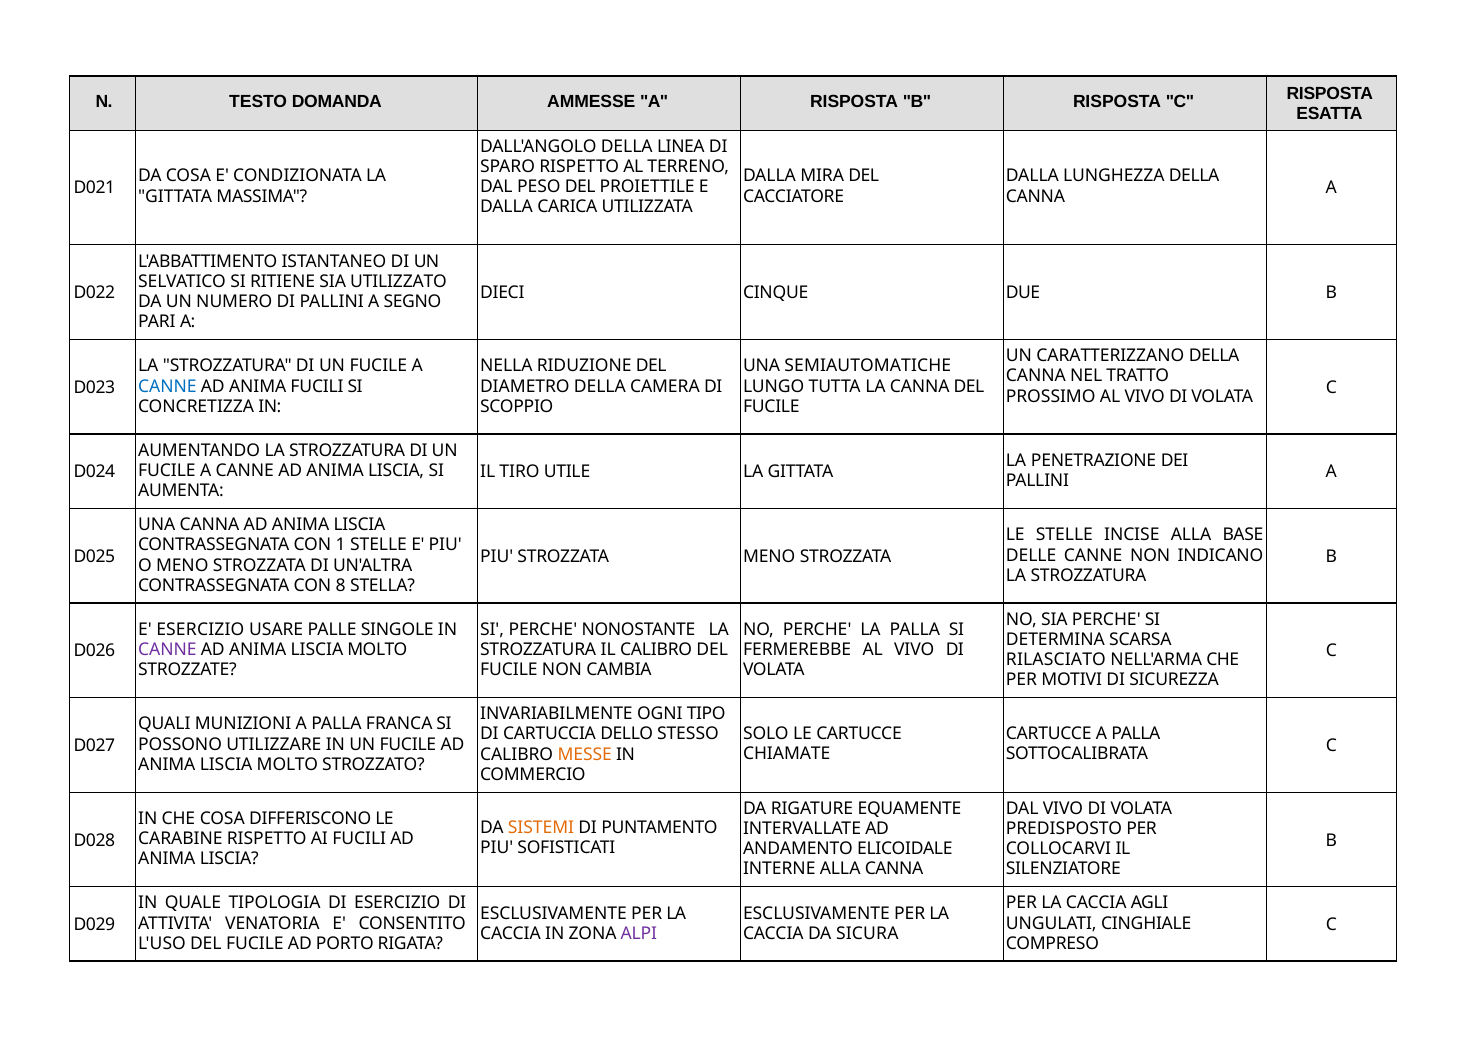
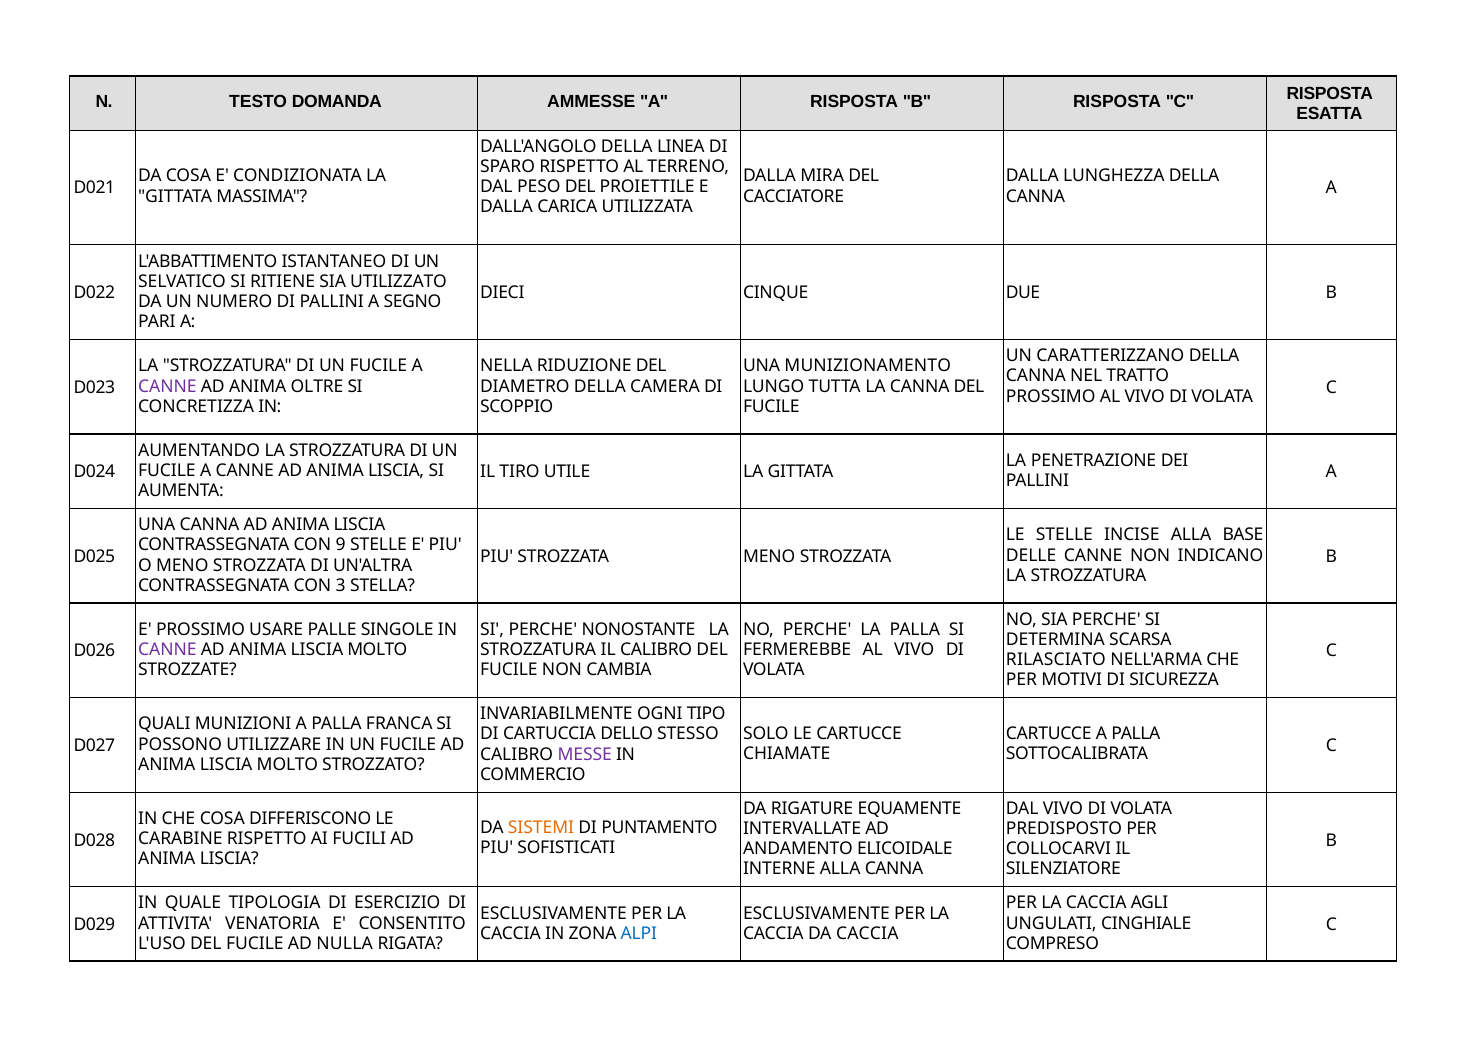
SEMIAUTOMATICHE: SEMIAUTOMATICHE -> MUNIZIONAMENTO (868, 366)
CANNE colour: blue -> purple (167, 386)
ANIMA FUCILI: FUCILI -> OLTRE (317, 386)
1: 1 -> 9 (341, 545)
8: 8 -> 3 (341, 585)
E ESERCIZIO: ESERCIZIO -> PROSSIMO (200, 629)
MESSE colour: orange -> purple (585, 754)
ALPI colour: purple -> blue (639, 933)
DA SICURA: SICURA -> CACCIA (867, 933)
PORTO: PORTO -> NULLA (345, 943)
